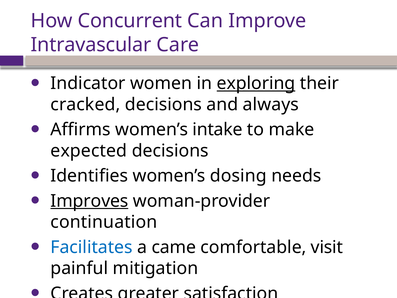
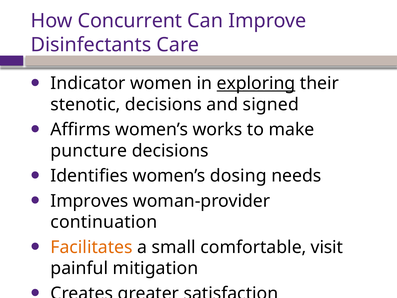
Intravascular: Intravascular -> Disinfectants (91, 45)
cracked: cracked -> stenotic (85, 104)
always: always -> signed (271, 104)
intake: intake -> works (217, 130)
expected: expected -> puncture (89, 151)
Improves underline: present -> none (89, 201)
Facilitates colour: blue -> orange (92, 247)
came: came -> small (174, 247)
